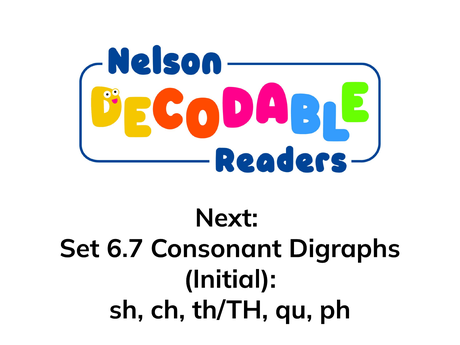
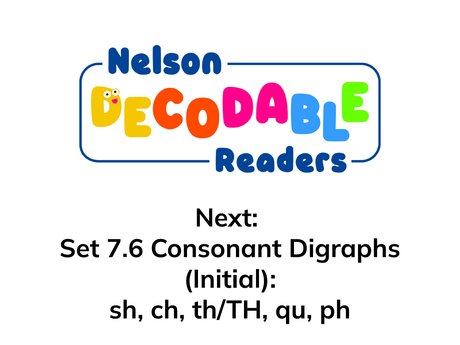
6.7: 6.7 -> 7.6 (125, 249)
